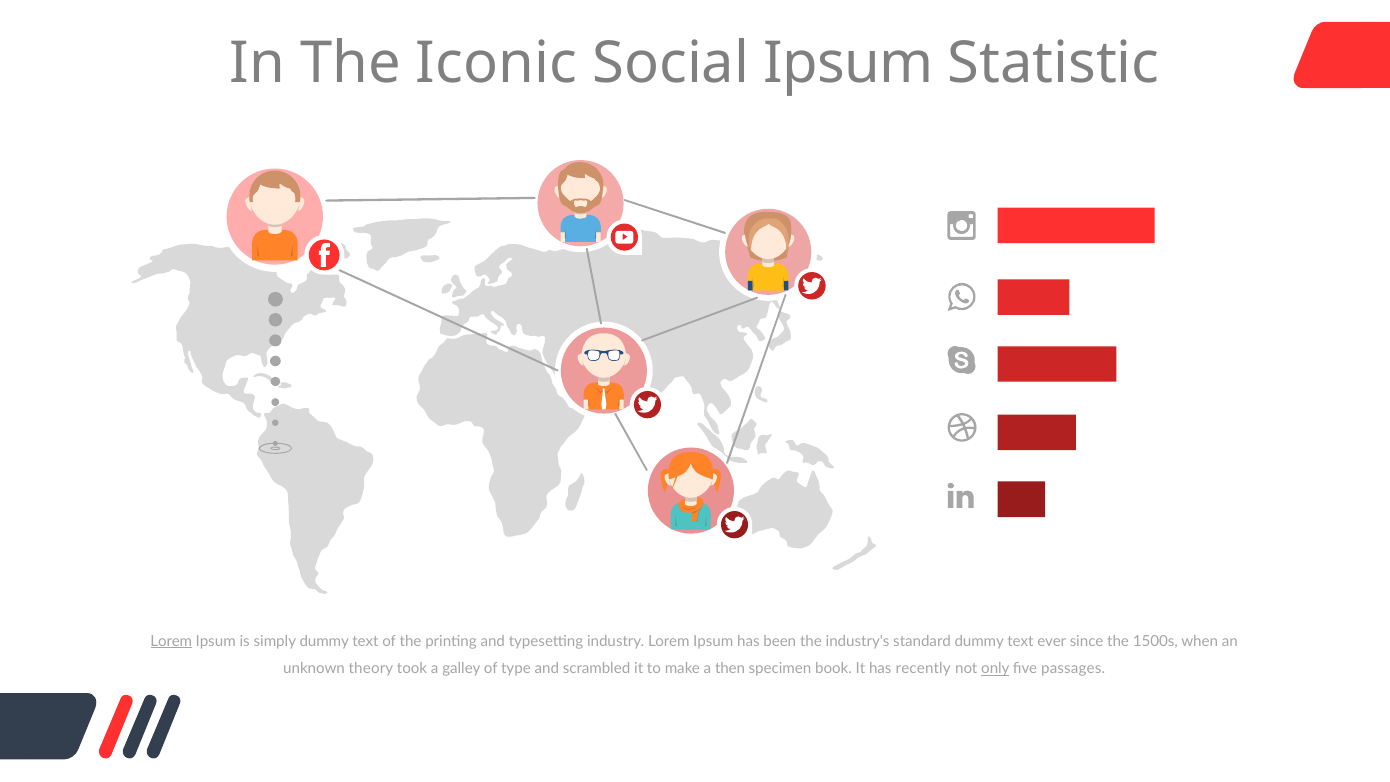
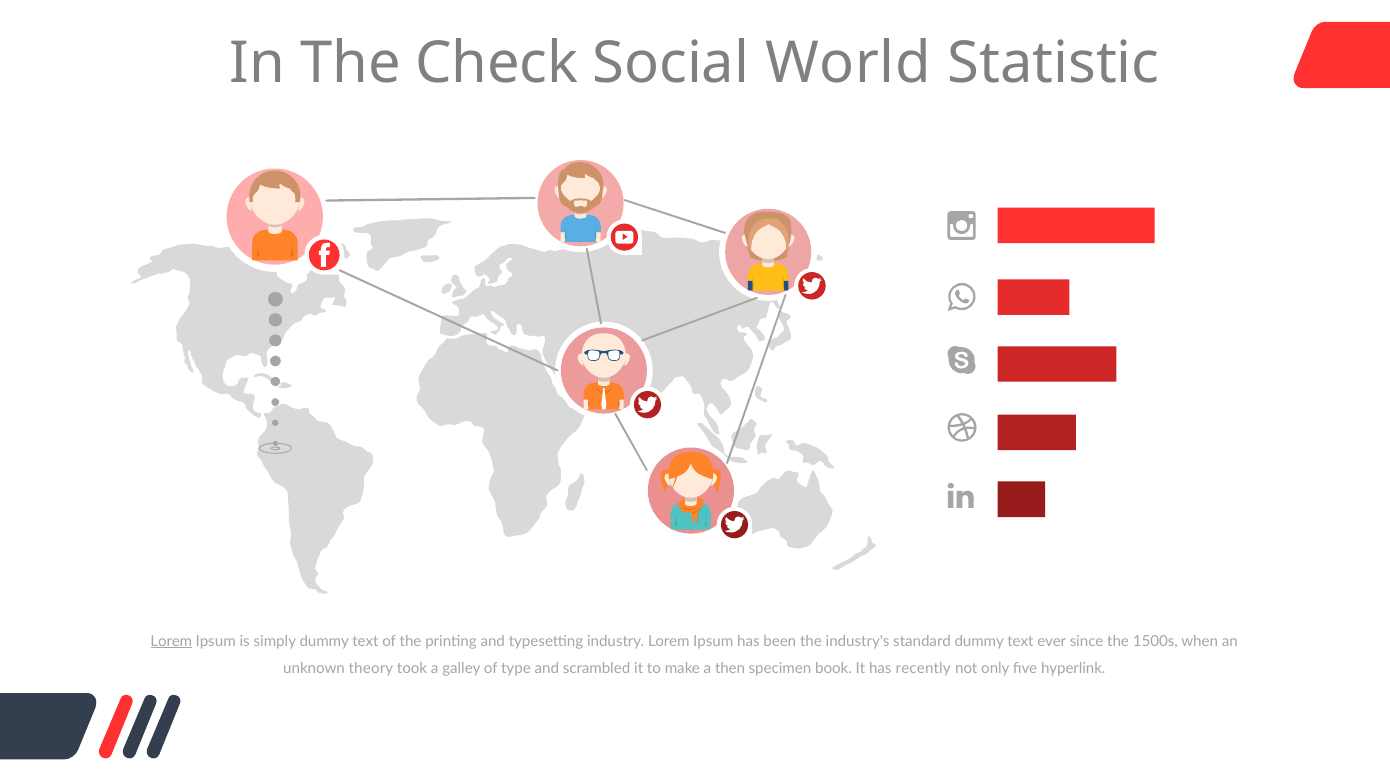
Iconic: Iconic -> Check (497, 64)
Social Ipsum: Ipsum -> World (848, 64)
only underline: present -> none (995, 669)
passages: passages -> hyperlink (1073, 669)
